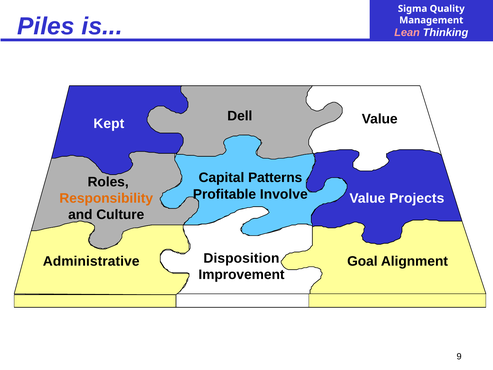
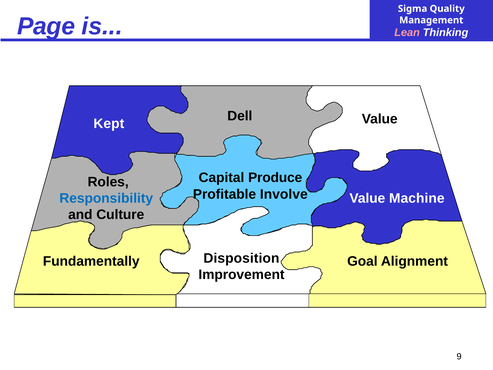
Piles: Piles -> Page (46, 26)
Patterns: Patterns -> Produce (275, 178)
Responsibility colour: orange -> blue (106, 198)
Projects: Projects -> Machine (417, 198)
Administrative: Administrative -> Fundamentally (91, 261)
